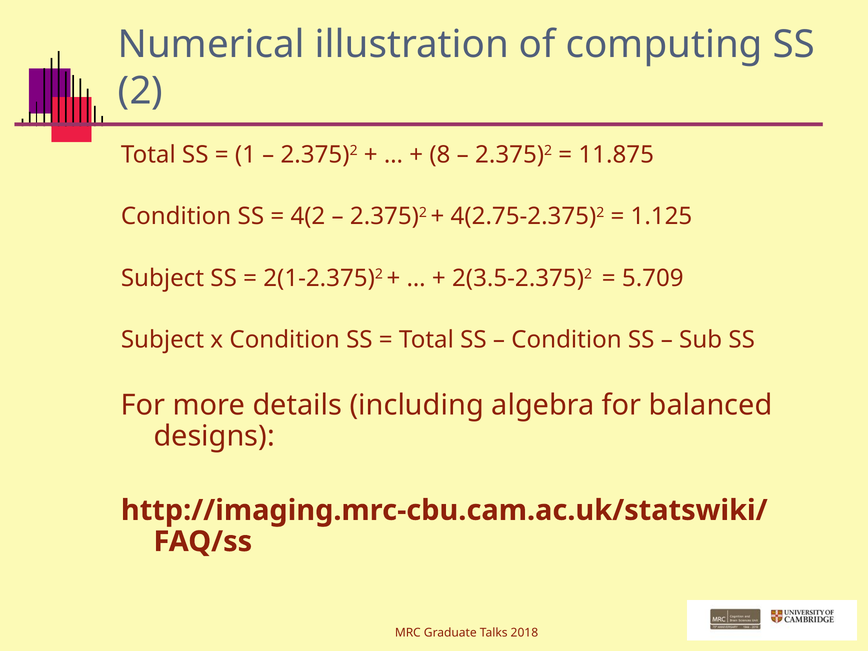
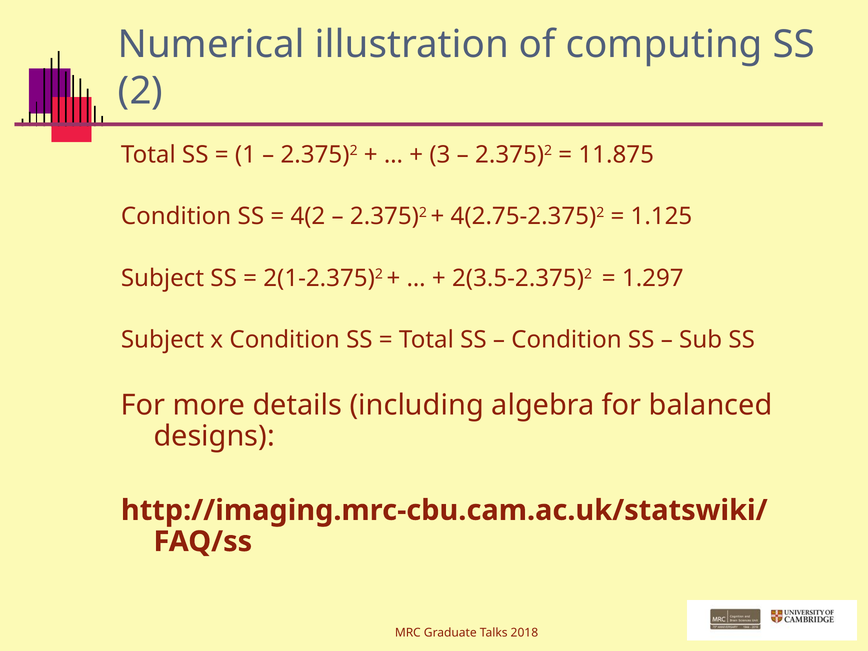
8: 8 -> 3 (440, 155)
5.709: 5.709 -> 1.297 (653, 278)
